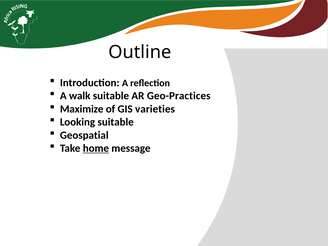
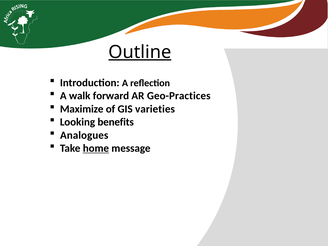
Outline underline: none -> present (140, 52)
walk suitable: suitable -> forward (111, 96)
Looking suitable: suitable -> benefits (116, 122)
Geospatial: Geospatial -> Analogues (84, 135)
